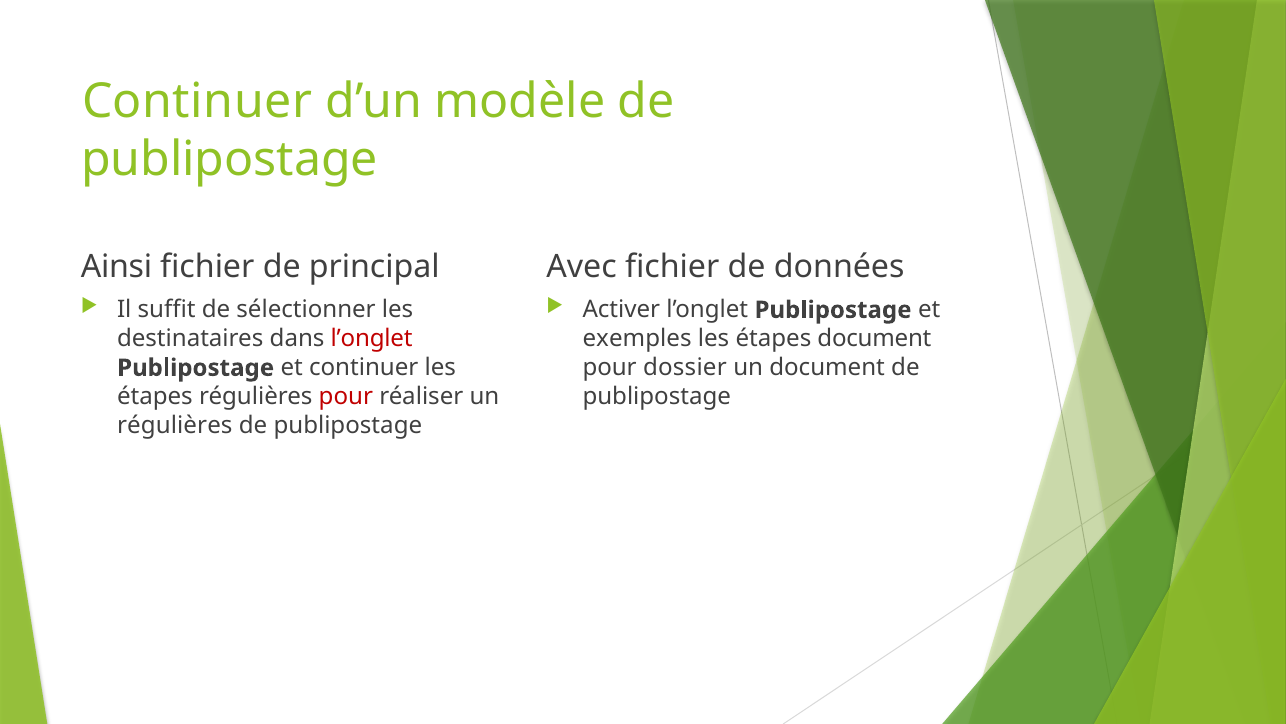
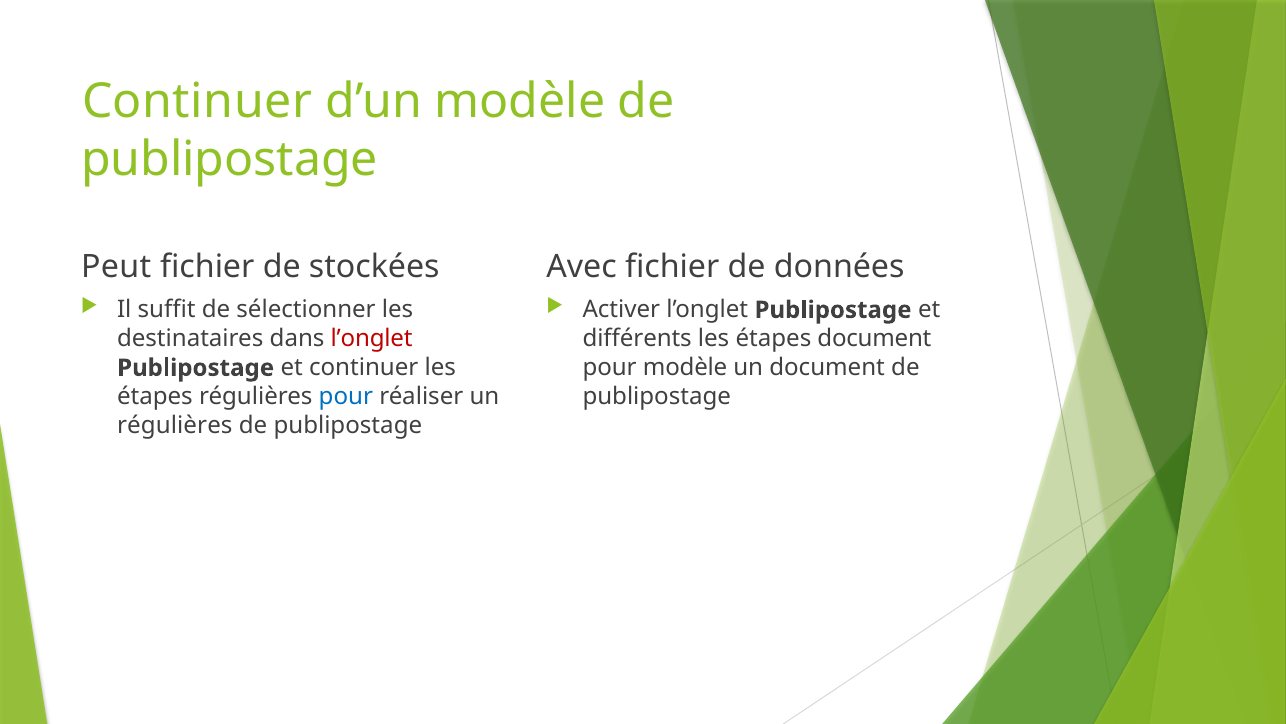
Ainsi: Ainsi -> Peut (116, 267)
principal: principal -> stockées (374, 267)
exemples: exemples -> différents (637, 339)
pour dossier: dossier -> modèle (685, 368)
pour colour: red -> blue (346, 396)
